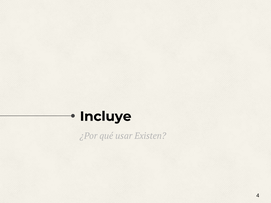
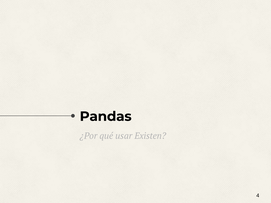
Incluye: Incluye -> Pandas (106, 117)
